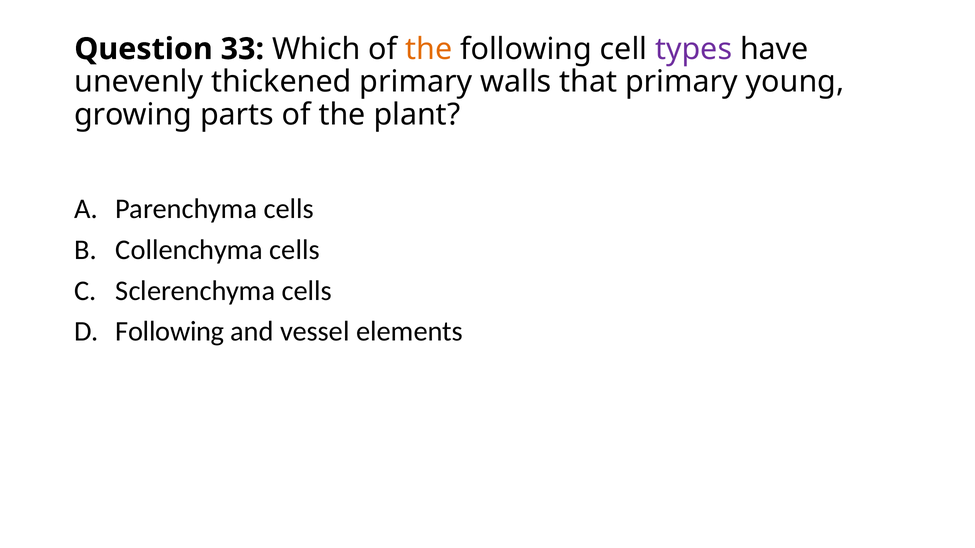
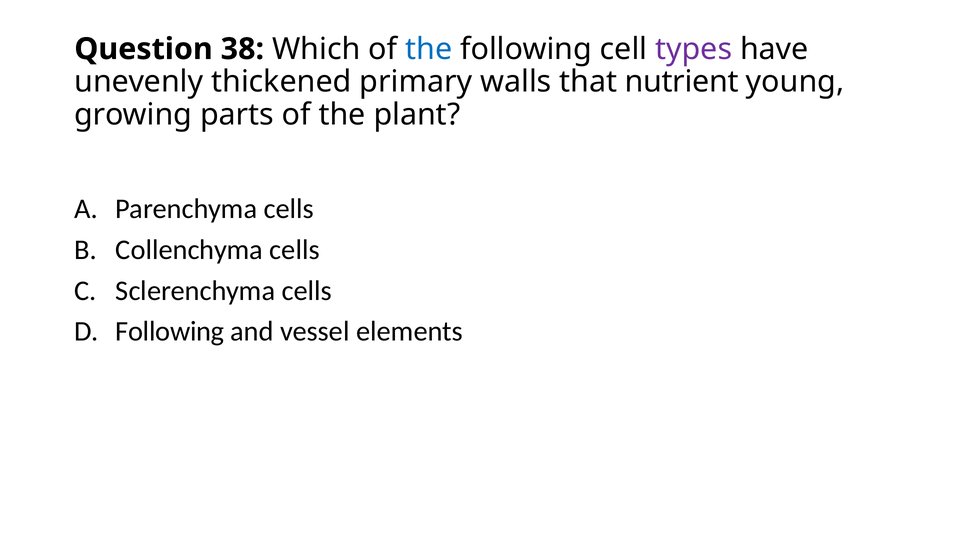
33: 33 -> 38 (242, 49)
the colour: orange -> blue (429, 49)
that primary: primary -> nutrient (682, 82)
